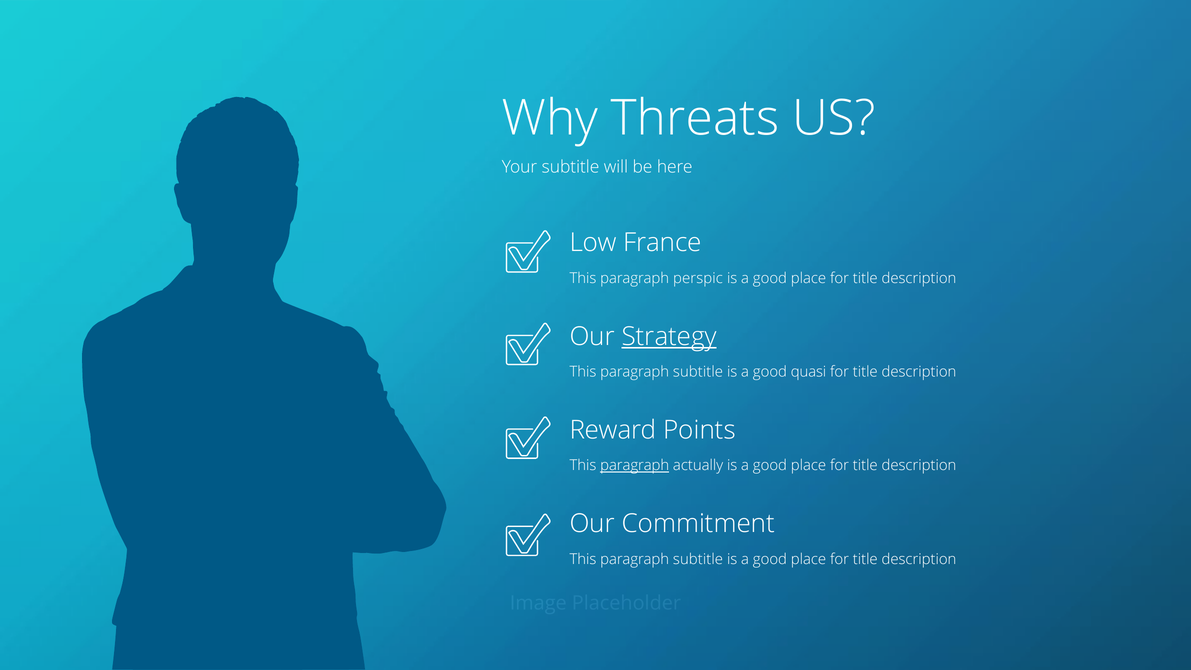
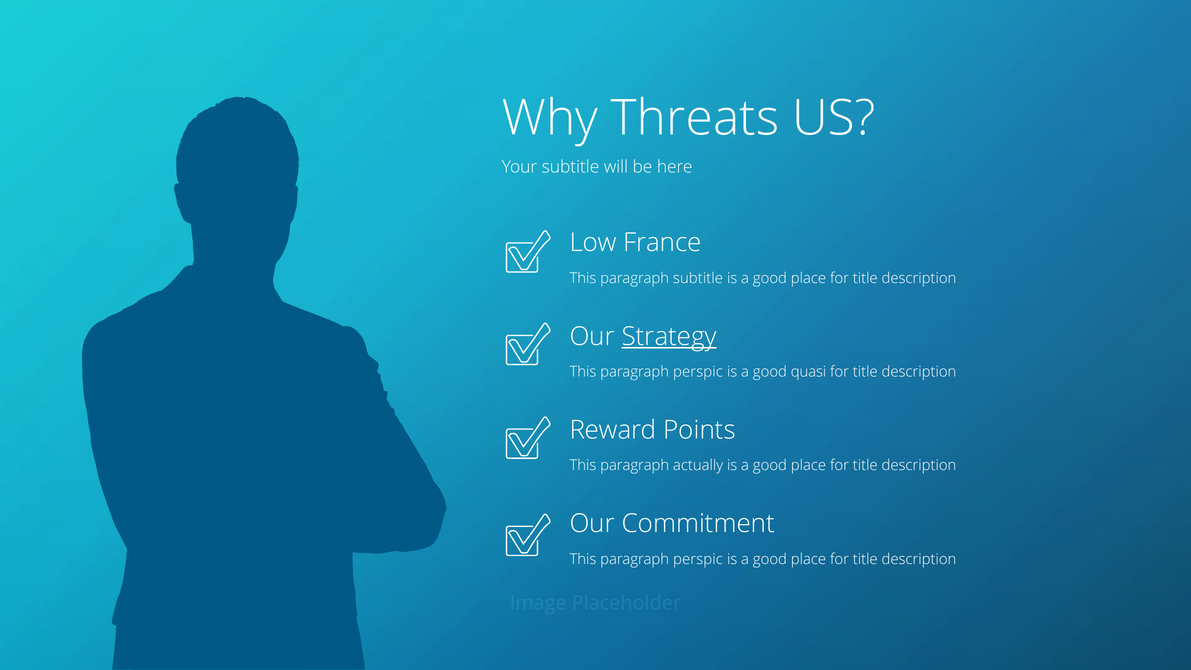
paragraph perspic: perspic -> subtitle (698, 278)
subtitle: subtitle -> perspic (698, 372)
paragraph underline: present -> none (635, 465)
subtitle: subtitle -> perspic (698, 559)
